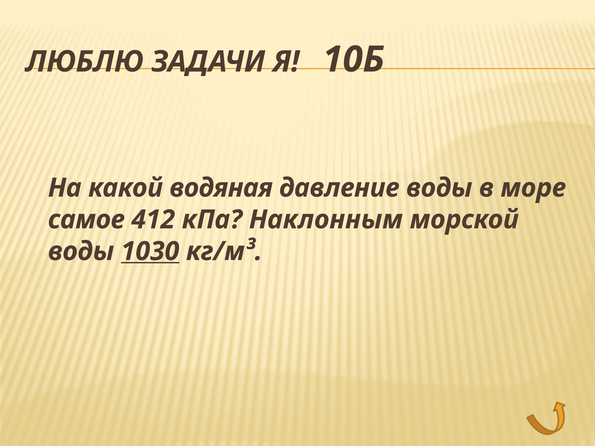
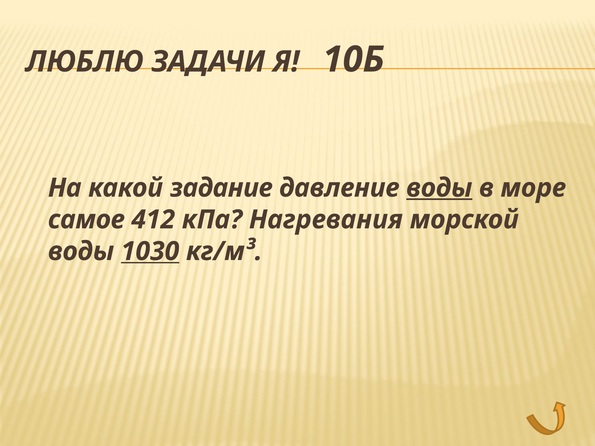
водяная: водяная -> задание (221, 188)
воды underline: none -> present (439, 188)
Наклонным: Наклонным -> Нагревания (326, 220)
